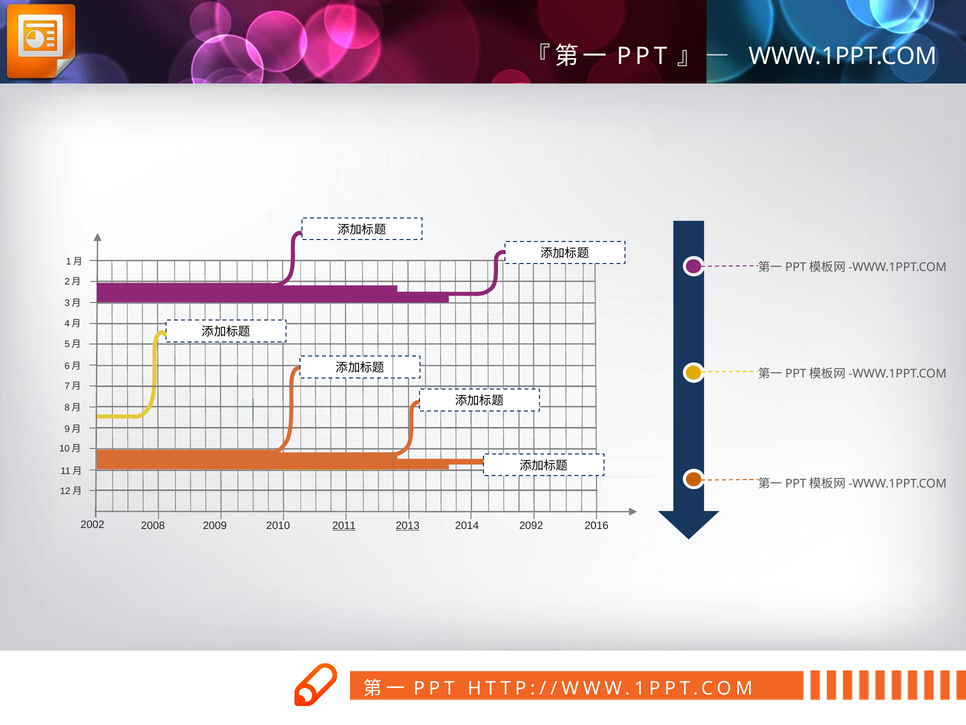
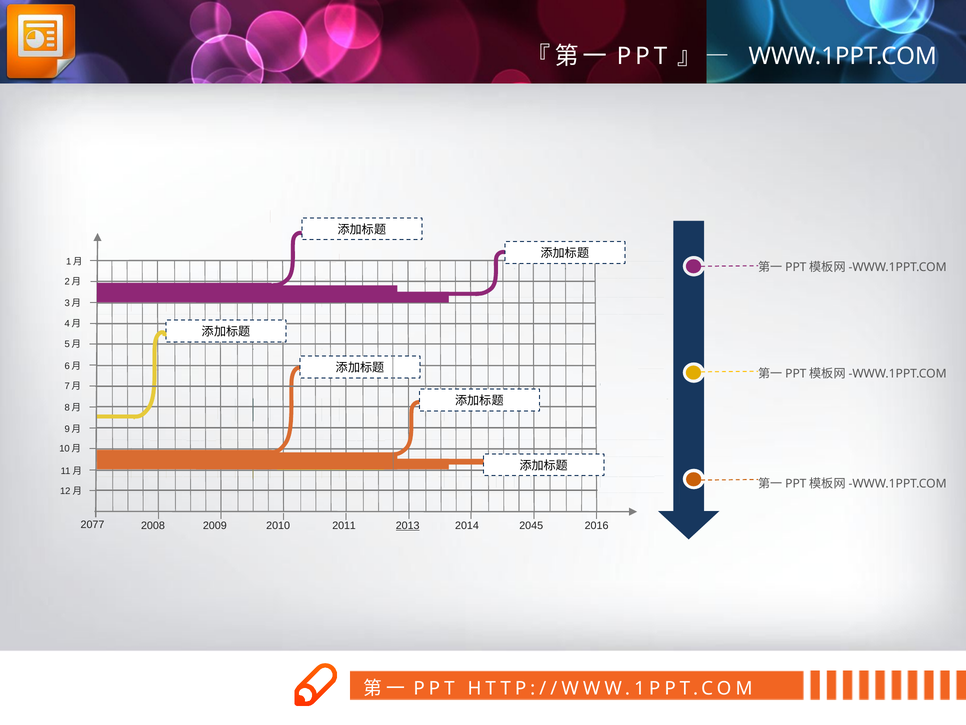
2002: 2002 -> 2077 (93, 524)
2011 underline: present -> none (344, 525)
2092: 2092 -> 2045 (531, 525)
